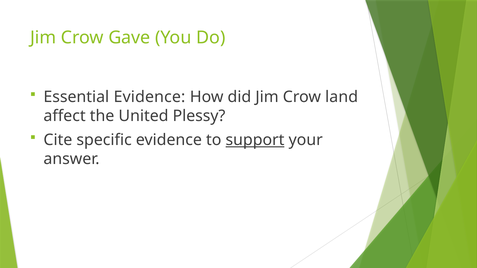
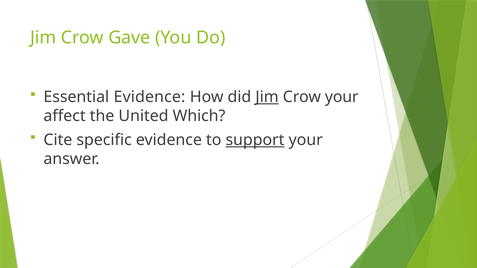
Jim underline: none -> present (267, 97)
Crow land: land -> your (342, 97)
Plessy: Plessy -> Which (199, 116)
